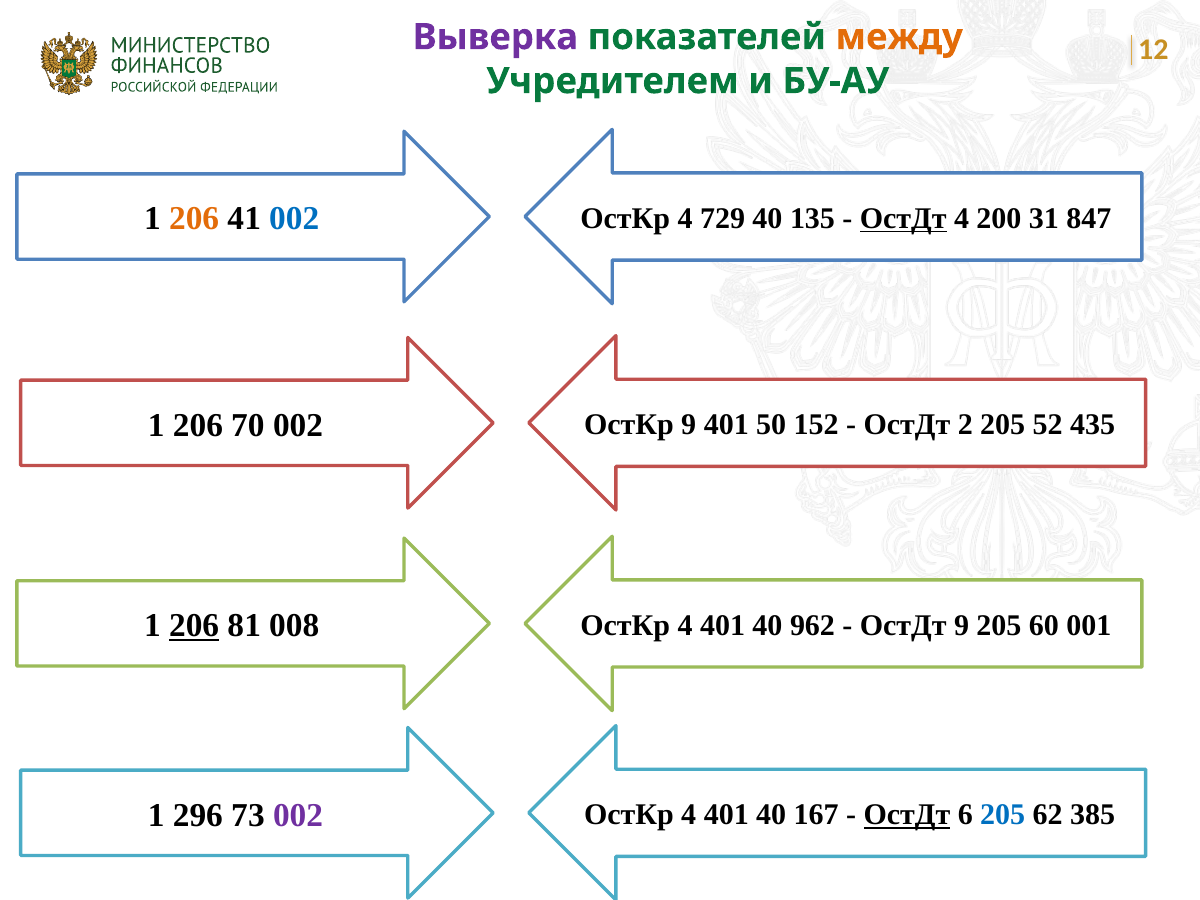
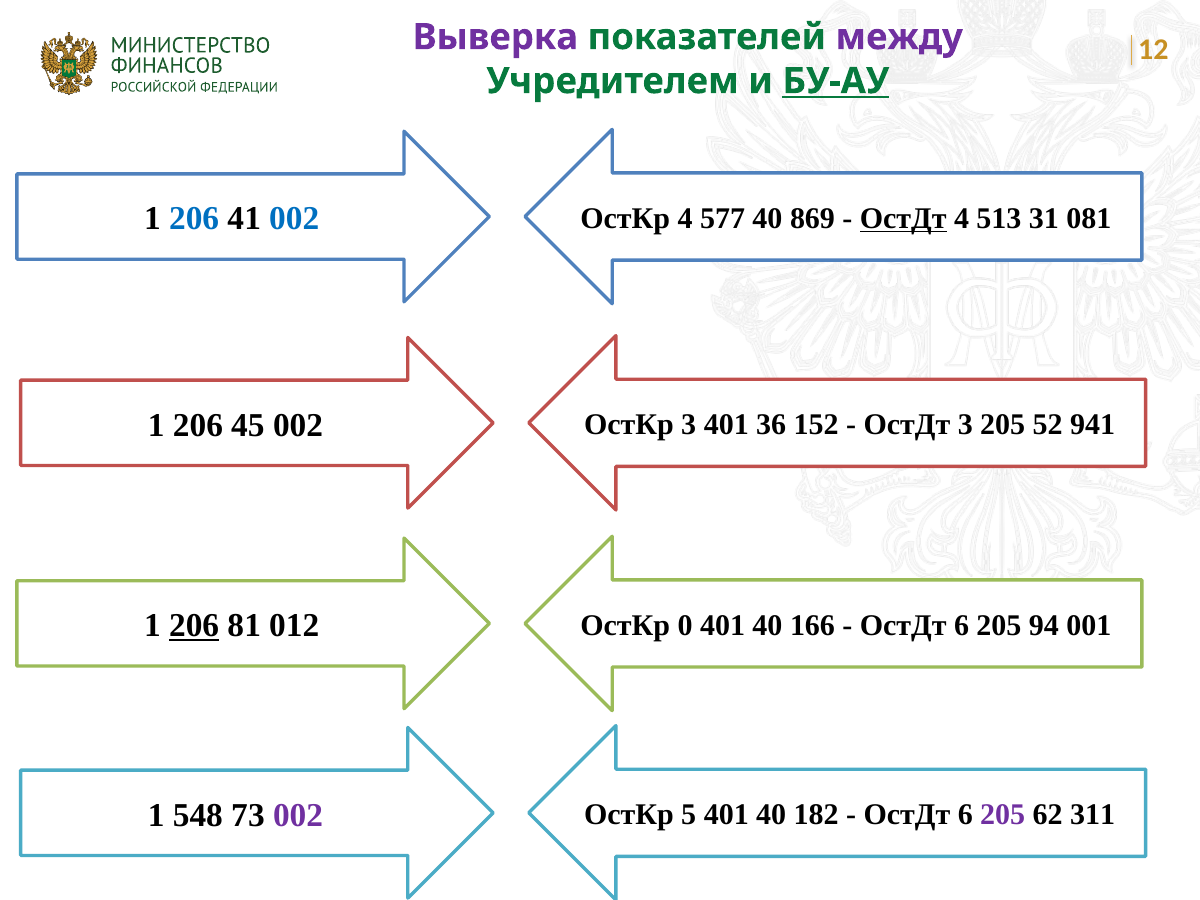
между colour: orange -> purple (899, 37)
БУ-АУ underline: none -> present (836, 81)
206 colour: orange -> blue (194, 219)
729: 729 -> 577 (723, 219)
135: 135 -> 869 (812, 219)
200: 200 -> 513 (999, 219)
847: 847 -> 081 (1089, 219)
70: 70 -> 45 (248, 425)
ОстКр 9: 9 -> 3 (689, 425)
50: 50 -> 36 (771, 425)
ОстДт 2: 2 -> 3 (965, 425)
435: 435 -> 941 (1093, 425)
008: 008 -> 012 (294, 626)
4: 4 -> 0 (685, 626)
962: 962 -> 166 (812, 626)
9: 9 -> 6 (962, 626)
60: 60 -> 94 (1044, 626)
296: 296 -> 548 (198, 815)
4: 4 -> 5 (689, 815)
167: 167 -> 182 (816, 815)
ОстДт underline: present -> none (907, 815)
205 colour: blue -> purple (1003, 815)
385: 385 -> 311 (1093, 815)
